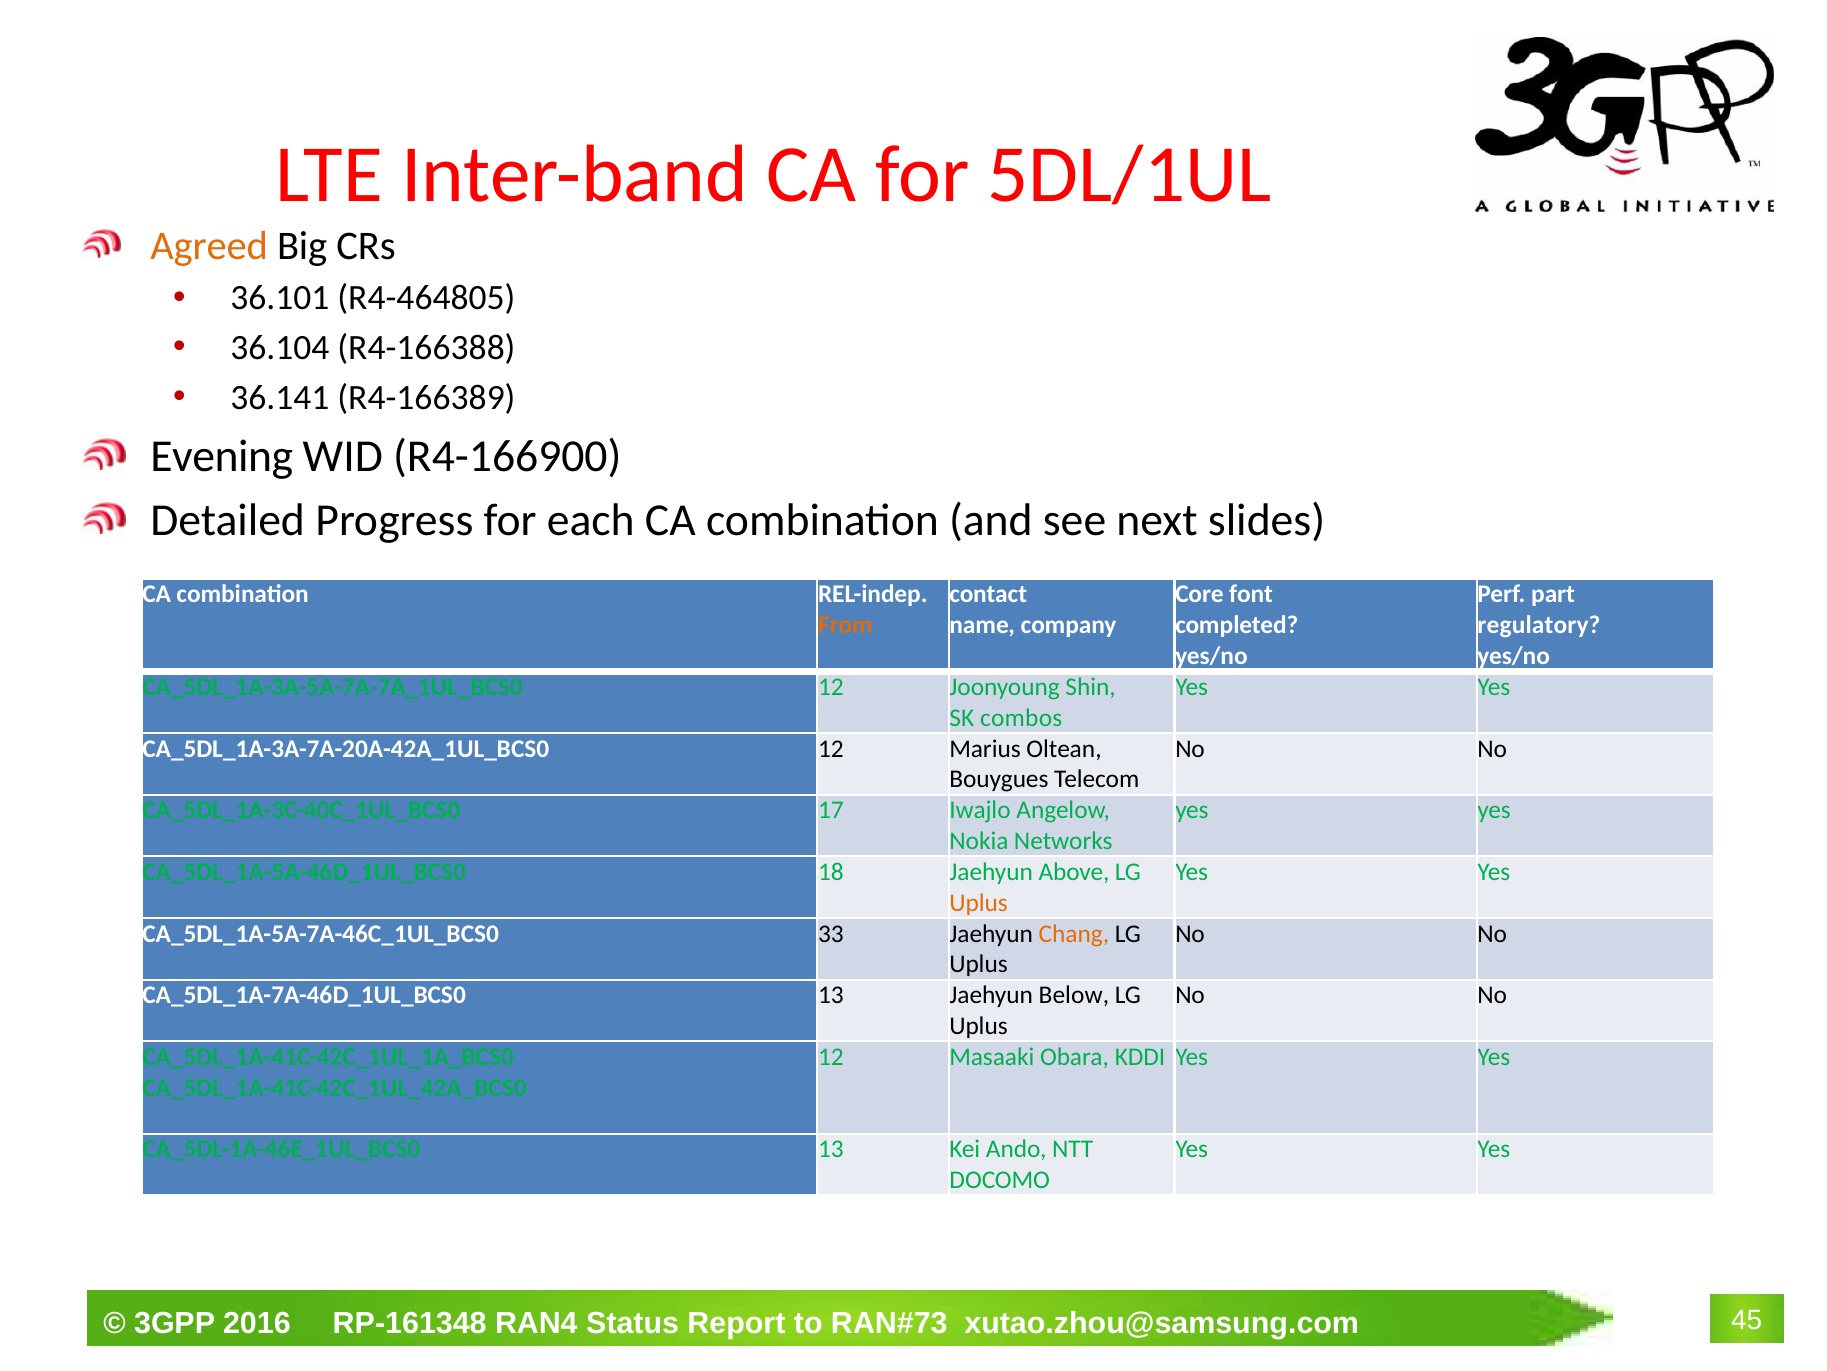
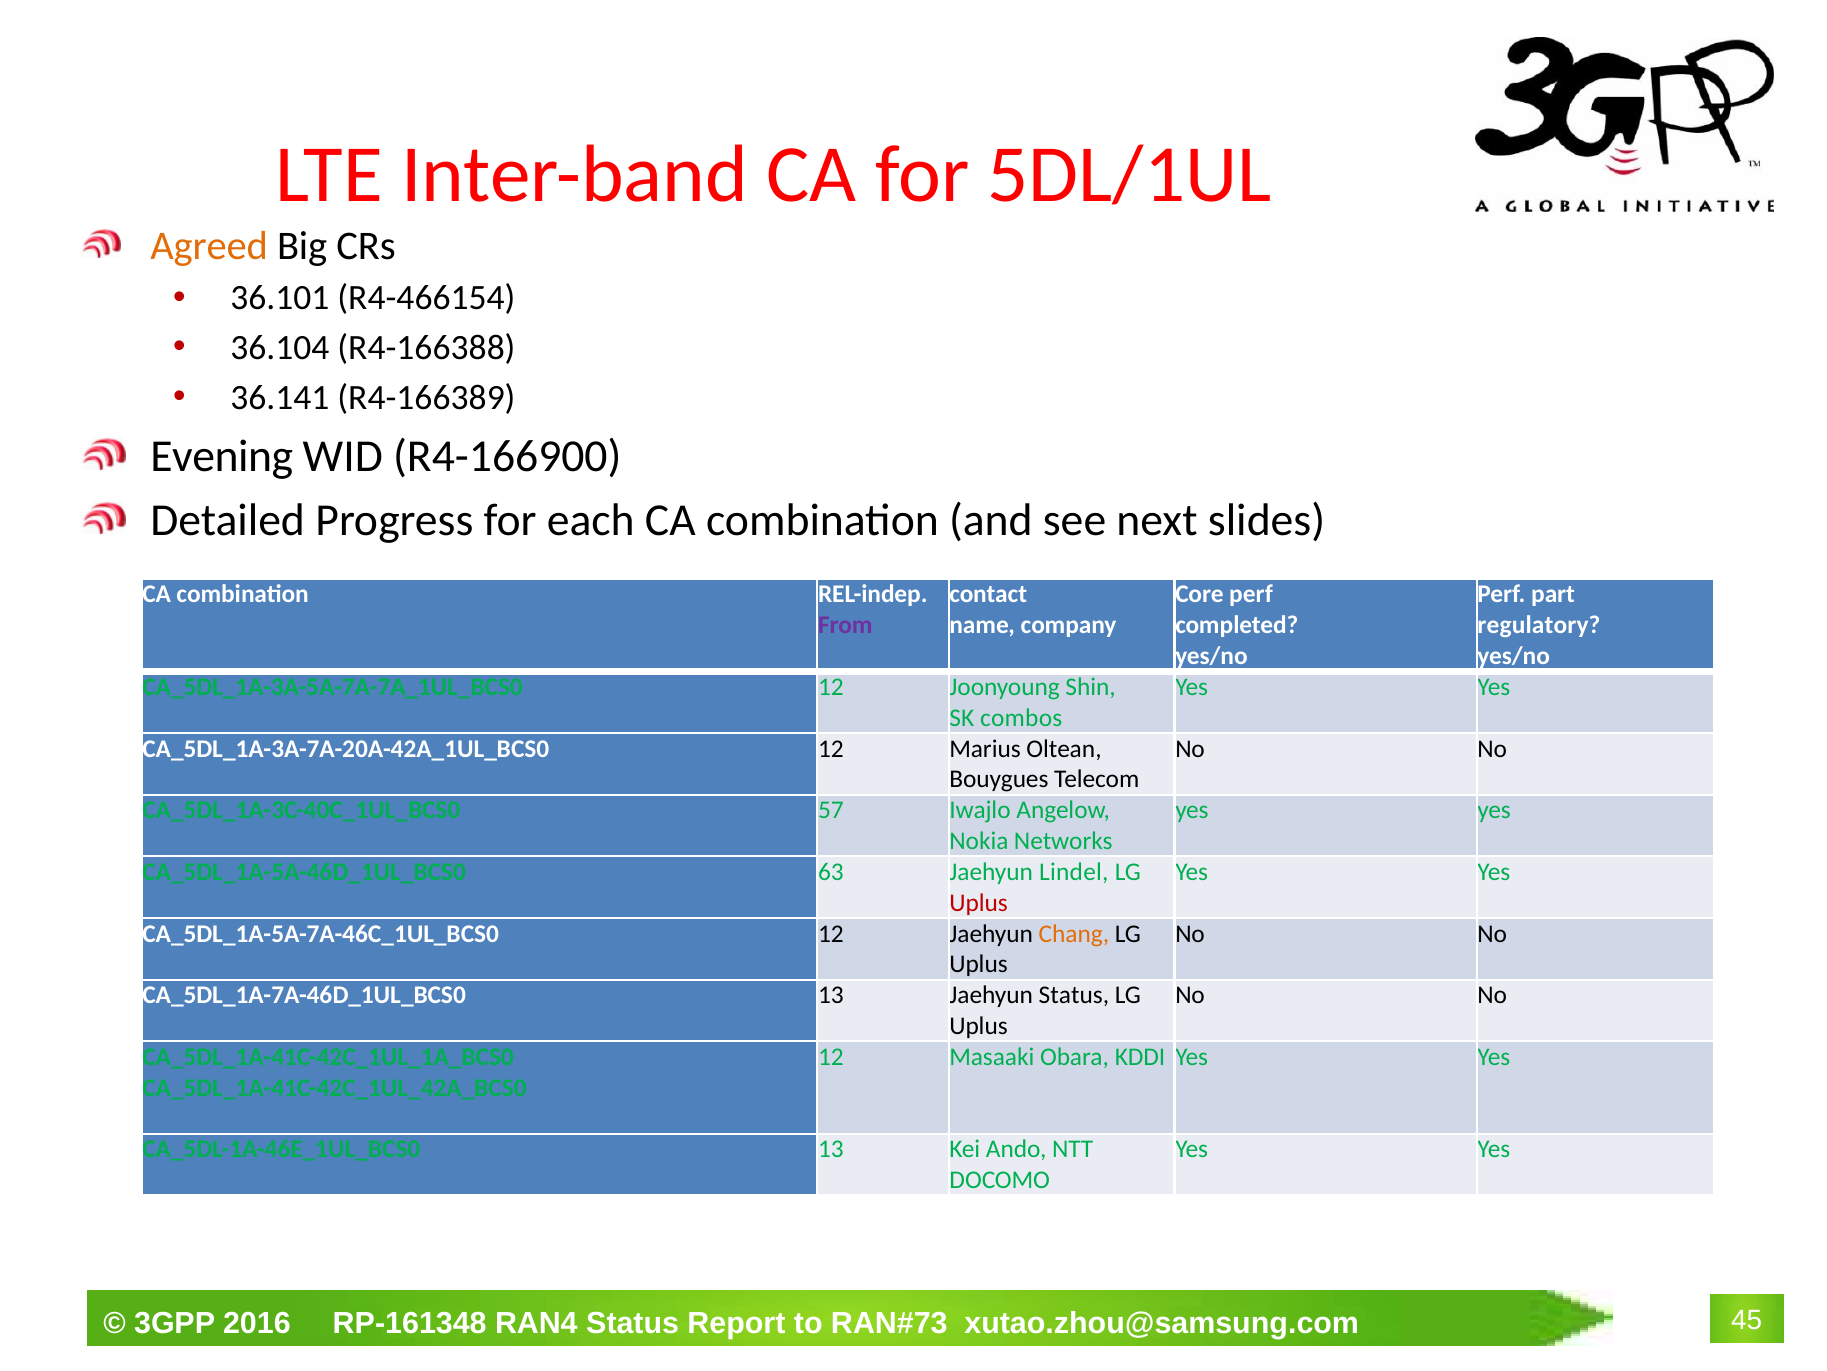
R4-464805: R4-464805 -> R4-466154 (426, 298)
Core font: font -> perf (1251, 594)
From colour: orange -> purple (845, 625)
17: 17 -> 57 (831, 810)
18: 18 -> 63 (831, 872)
Above: Above -> Lindel (1074, 872)
Uplus colour: orange -> red (979, 902)
33: 33 -> 12 (831, 933)
Jaehyun Below: Below -> Status (1074, 995)
